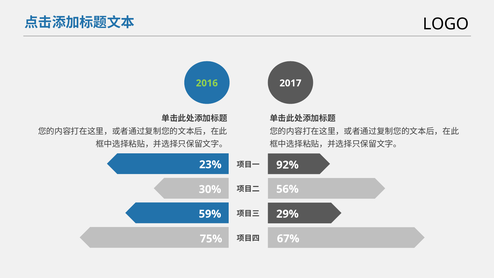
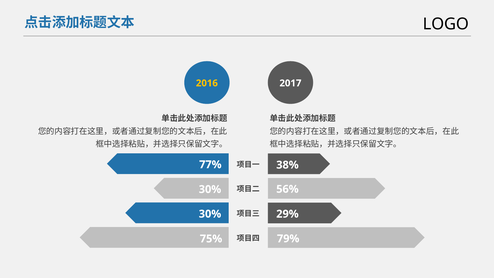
2016 colour: light green -> yellow (207, 83)
23%: 23% -> 77% (210, 165)
92%: 92% -> 38% (287, 165)
59%: 59% -> 30% (210, 214)
67%: 67% -> 79% (288, 239)
